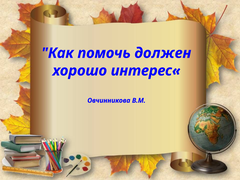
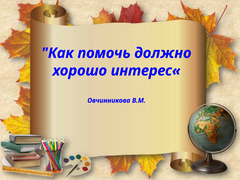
должен: должен -> должно (163, 53)
